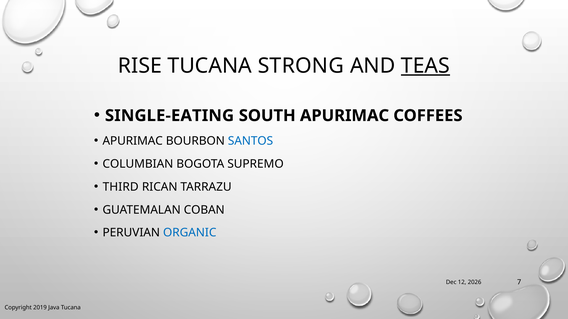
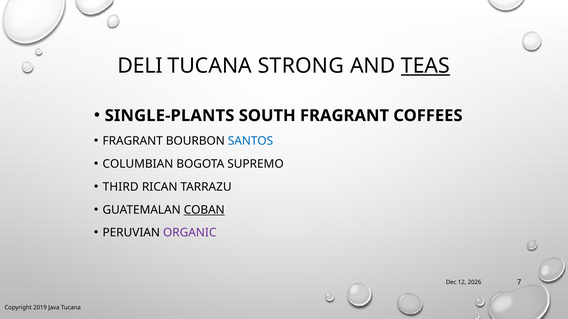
RISE: RISE -> DELI (140, 66)
SINGLE-EATING: SINGLE-EATING -> SINGLE-PLANTS (170, 116)
SOUTH APURIMAC: APURIMAC -> FRAGRANT (344, 116)
APURIMAC: APURIMAC -> FRAGRANT (133, 141)
COBAN underline: none -> present (204, 210)
ORGANIC colour: blue -> purple (190, 233)
